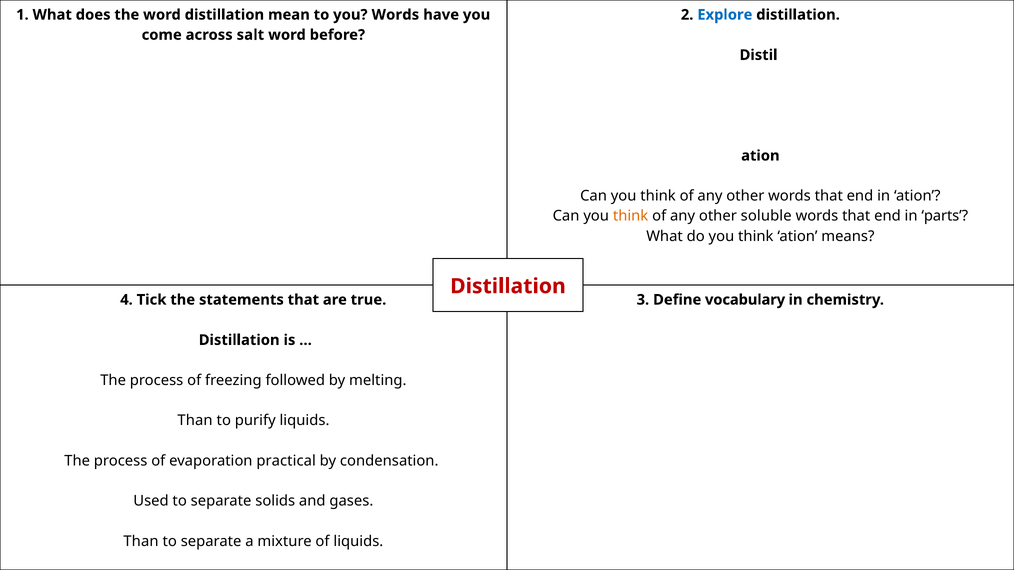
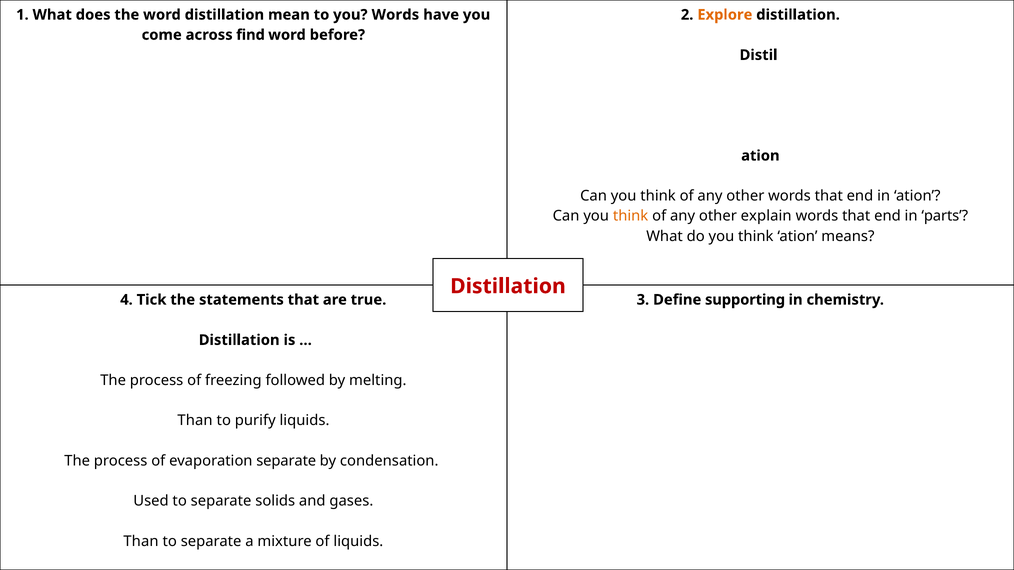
Explore colour: blue -> orange (725, 15)
salt: salt -> find (251, 35)
soluble: soluble -> explain (766, 216)
vocabulary: vocabulary -> supporting (745, 300)
evaporation practical: practical -> separate (286, 461)
